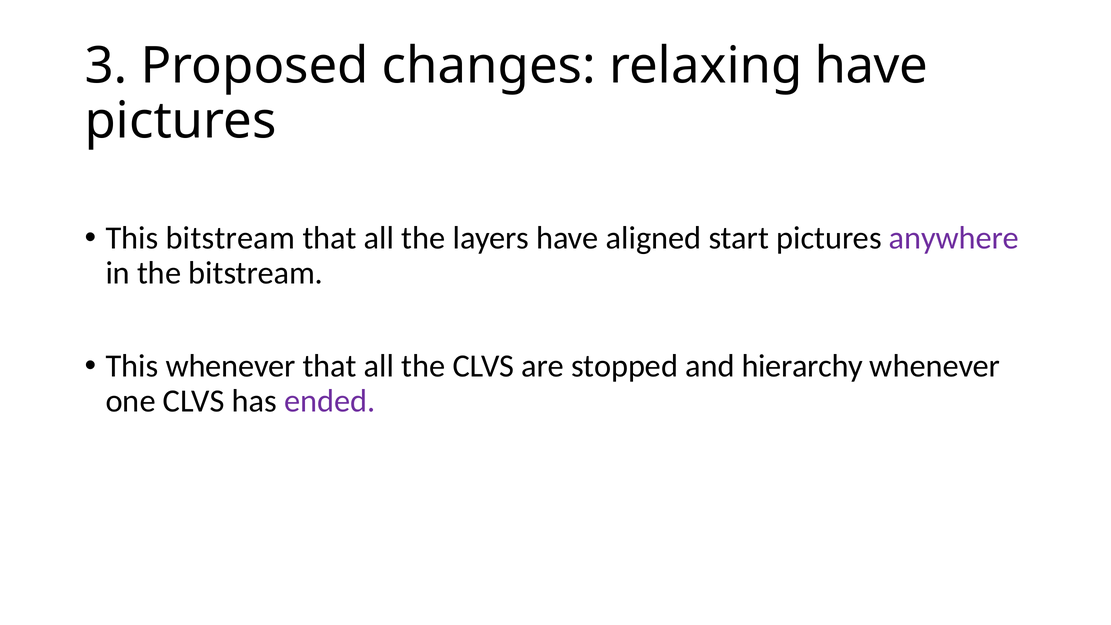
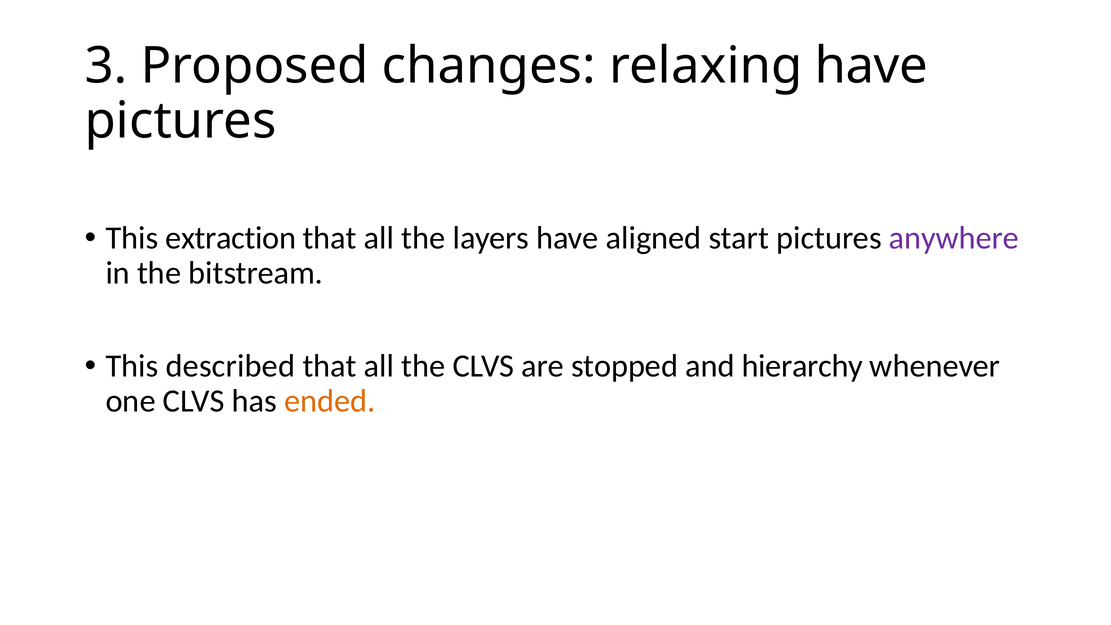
This bitstream: bitstream -> extraction (231, 238)
This whenever: whenever -> described (230, 366)
ended colour: purple -> orange (330, 401)
